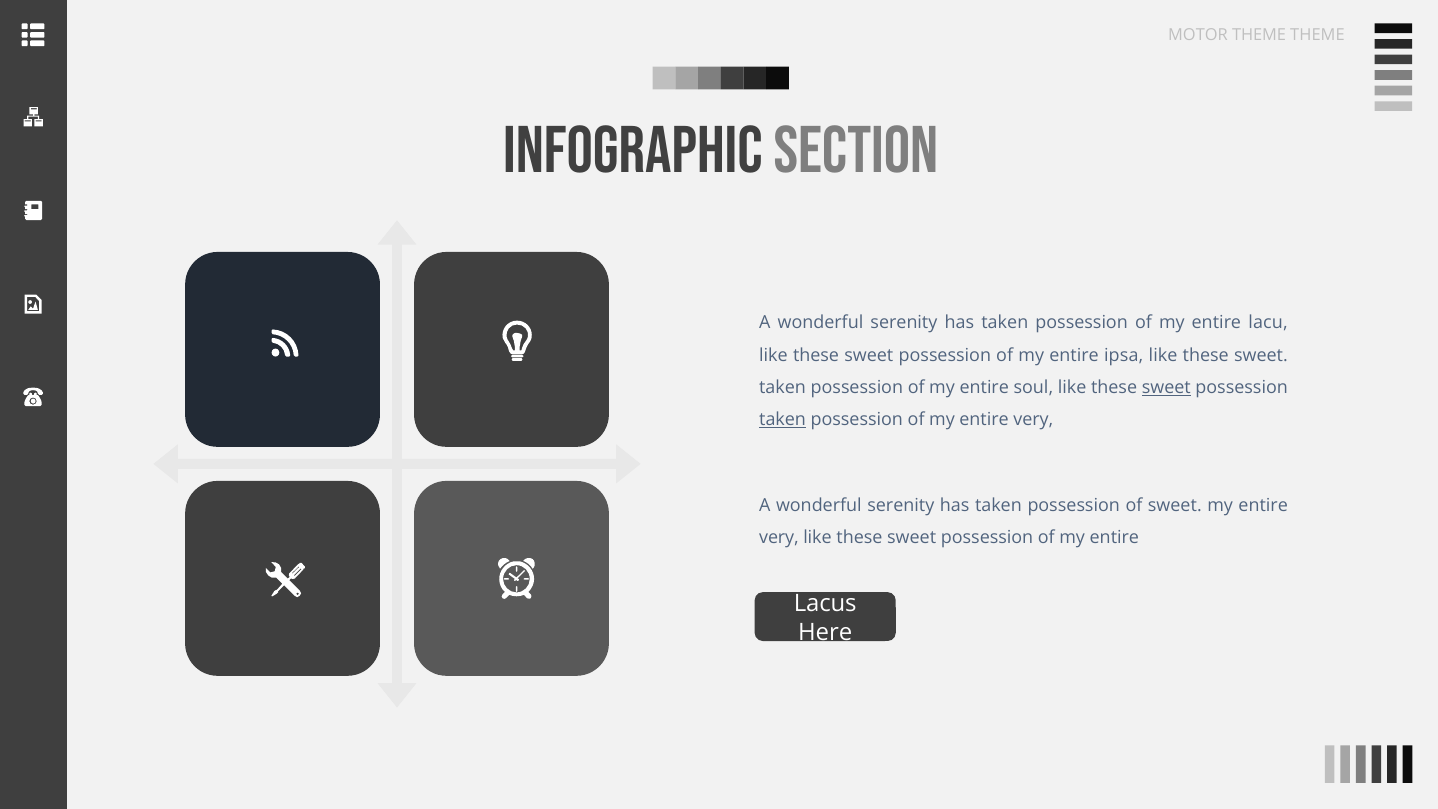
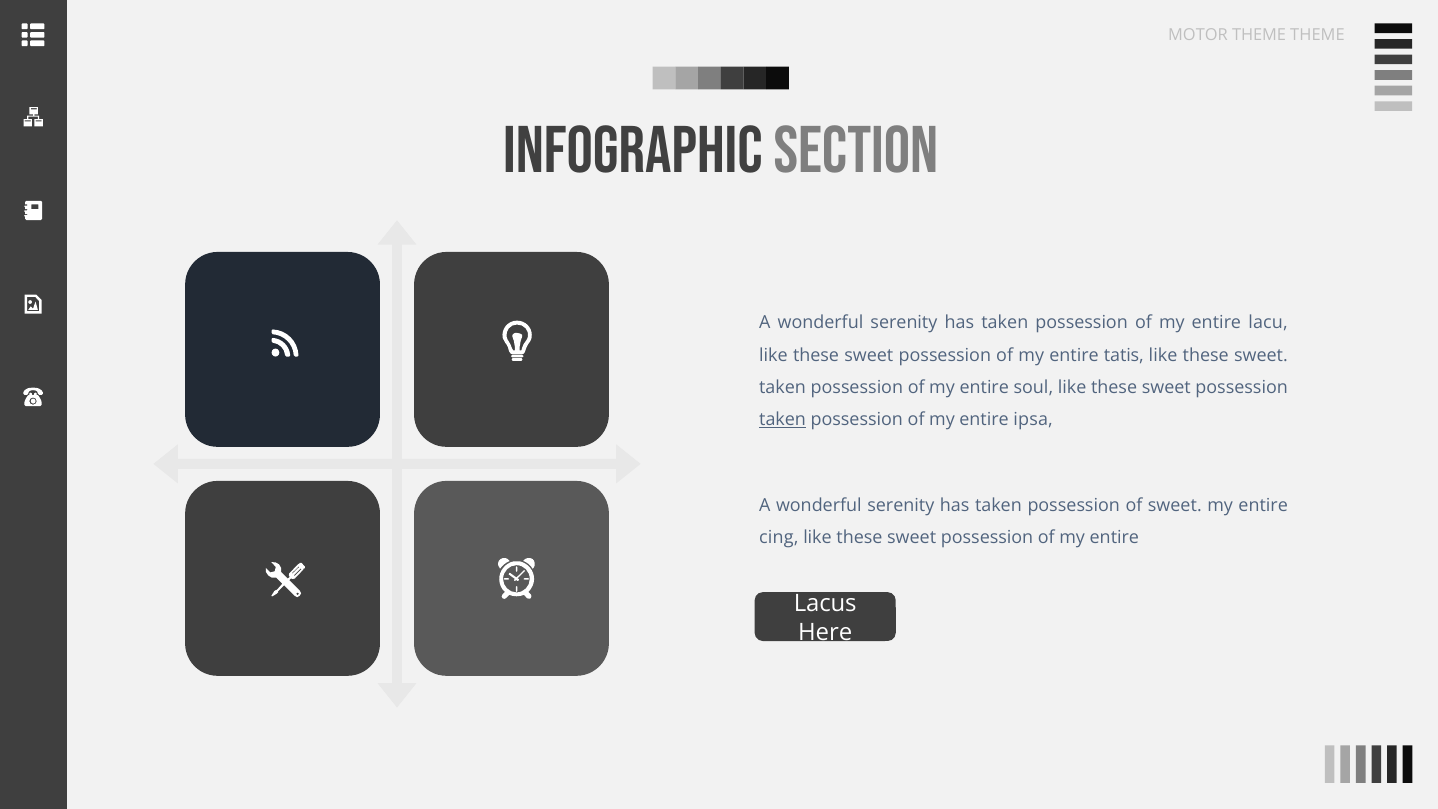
ipsa: ipsa -> tatis (1124, 355)
sweet underline: present -> none (1166, 387)
of my entire very: very -> ipsa (1033, 420)
very: very -> cing (779, 538)
